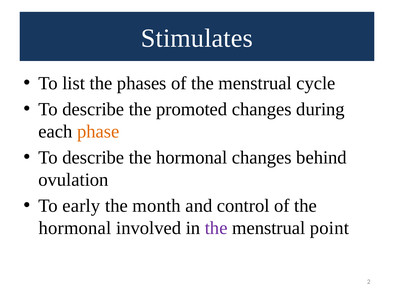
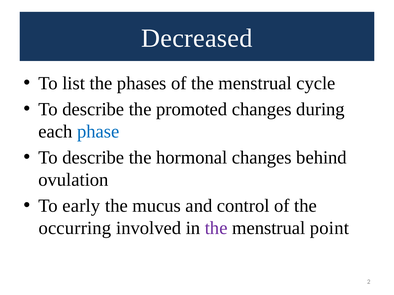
Stimulates: Stimulates -> Decreased (197, 38)
phase colour: orange -> blue (98, 132)
month: month -> mucus (157, 206)
hormonal: hormonal -> occurring (75, 228)
